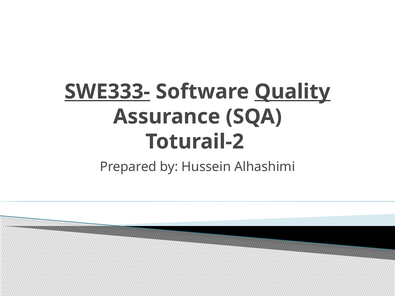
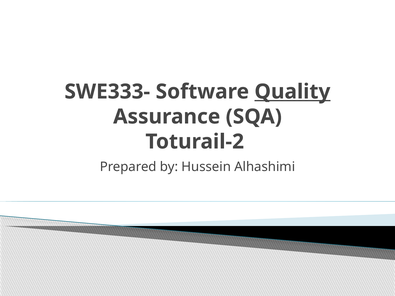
SWE333- underline: present -> none (107, 92)
